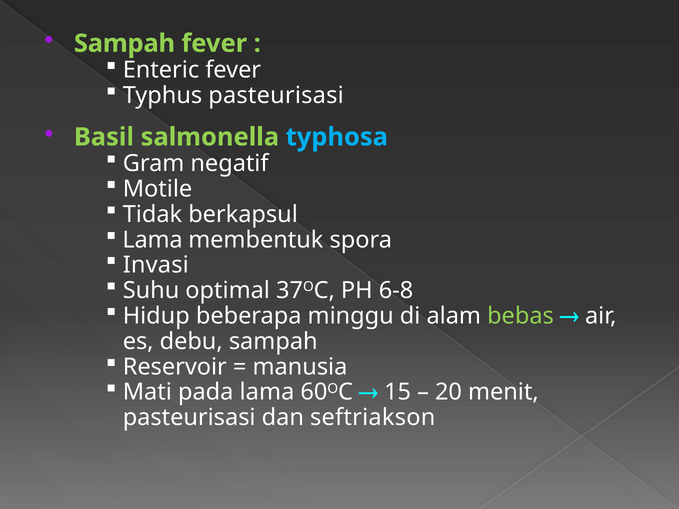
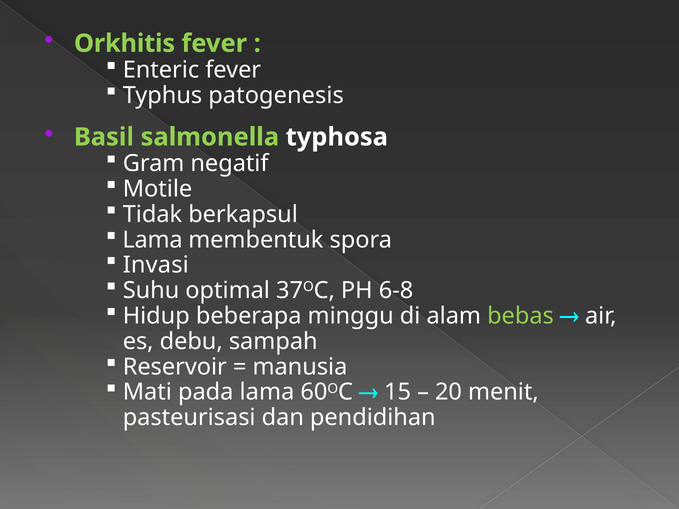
Sampah: Sampah -> Orkhitis (125, 43)
Typhus pasteurisasi: pasteurisasi -> patogenesis (276, 95)
typhosa colour: light blue -> white (337, 137)
seftriakson: seftriakson -> pendidihan (373, 418)
